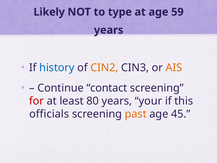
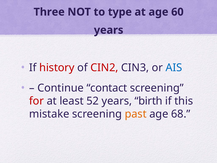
Likely: Likely -> Three (49, 12)
59: 59 -> 60 (177, 12)
history colour: blue -> red (57, 68)
CIN2 colour: orange -> red (104, 68)
AIS colour: orange -> blue (174, 68)
80: 80 -> 52 (93, 101)
your: your -> birth (149, 101)
officials: officials -> mistake (49, 114)
45: 45 -> 68 (181, 114)
